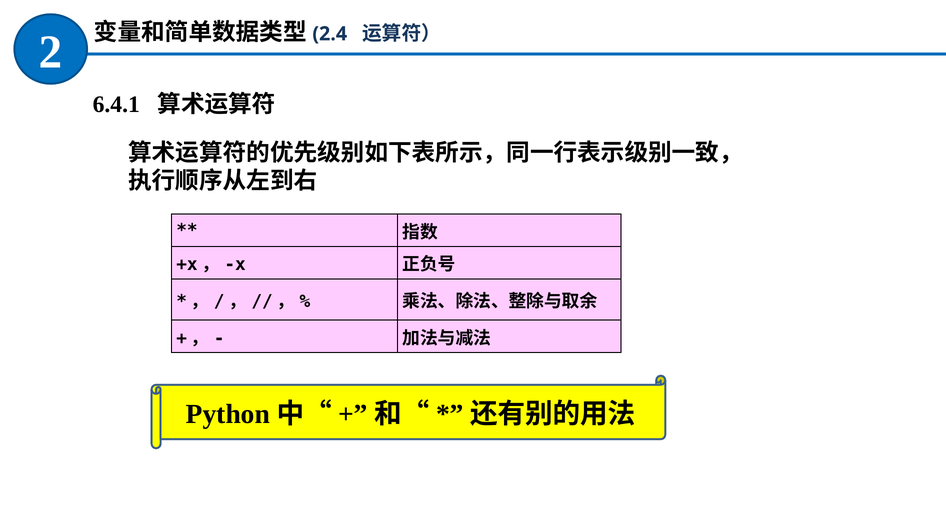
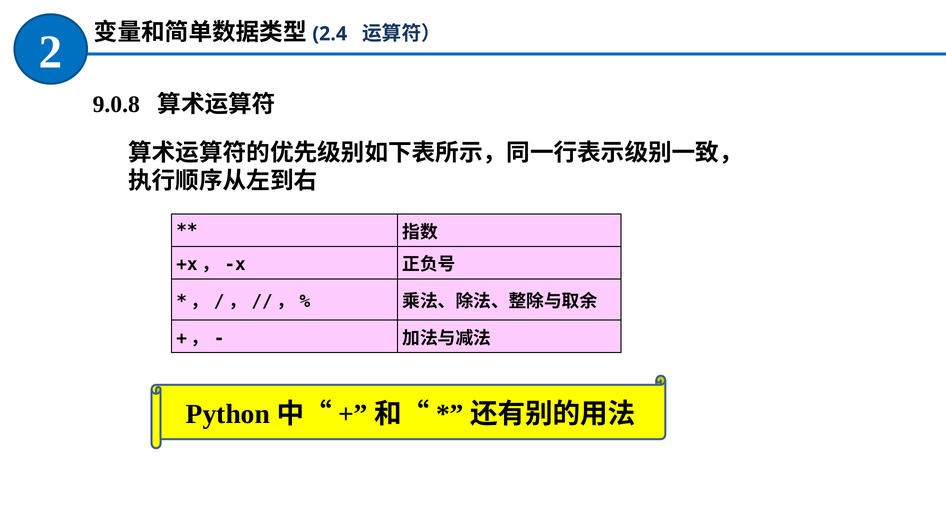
6.4.1: 6.4.1 -> 9.0.8 (116, 104)
